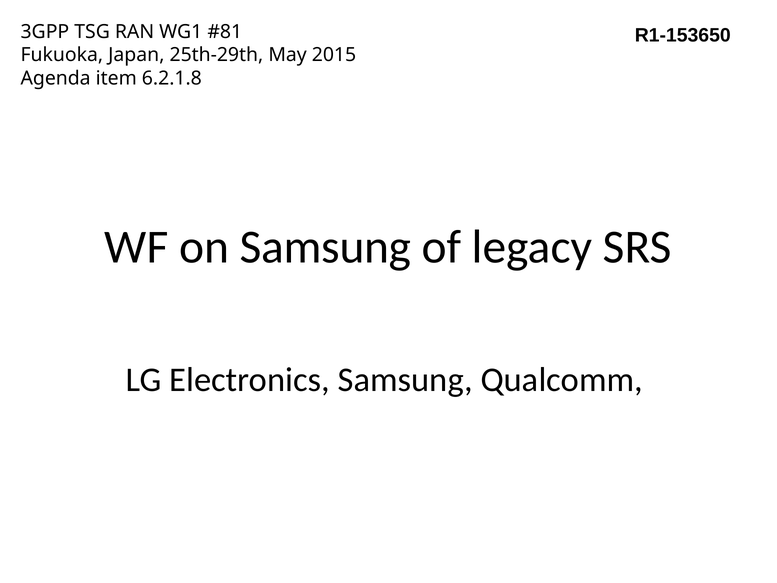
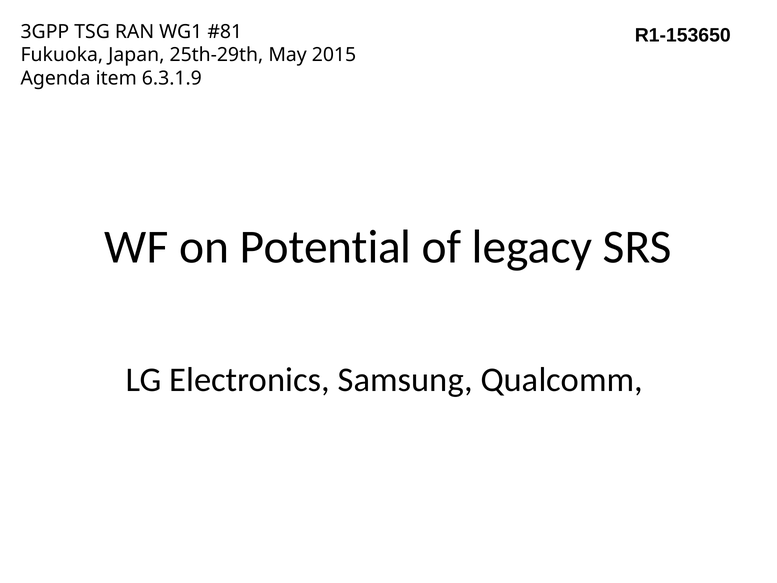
6.2.1.8: 6.2.1.8 -> 6.3.1.9 (172, 78)
on Samsung: Samsung -> Potential (326, 247)
